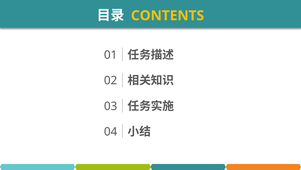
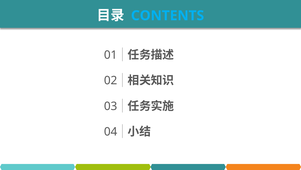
CONTENTS colour: yellow -> light blue (168, 16)
